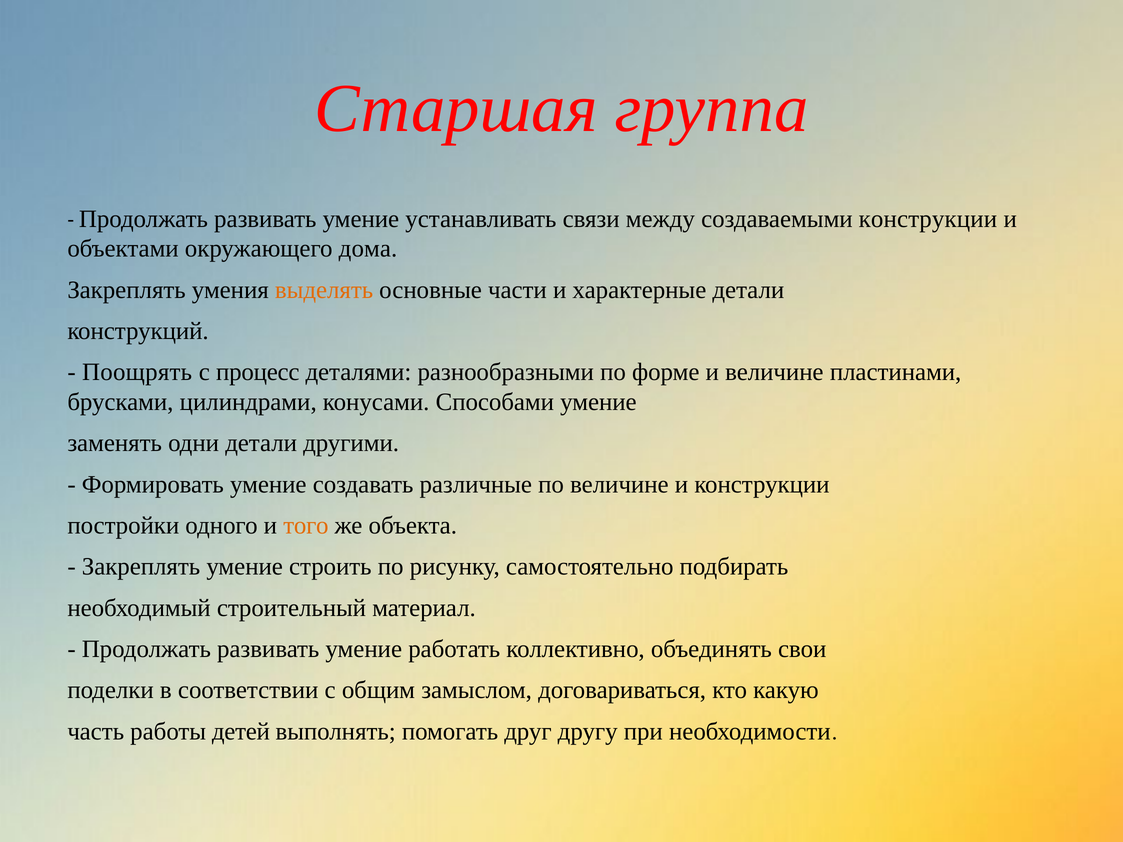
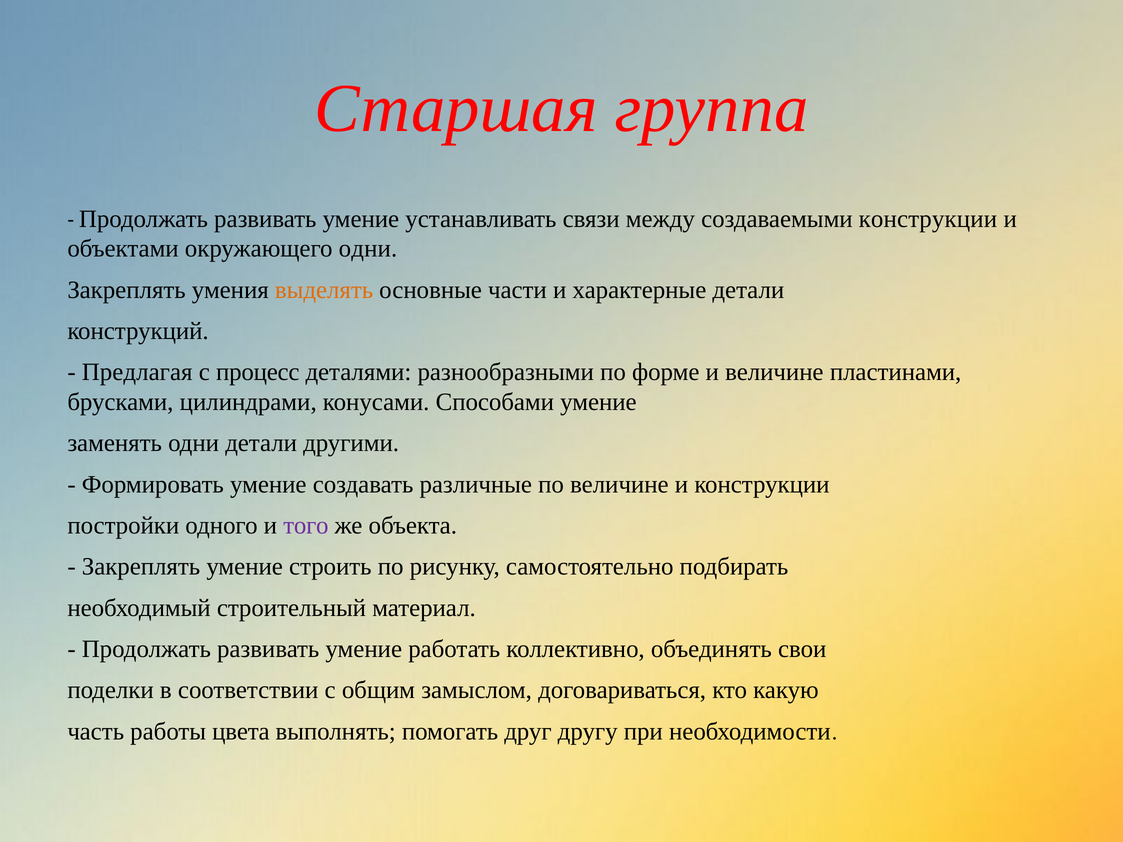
окружающего дома: дома -> одни (368, 249)
Поощрять: Поощрять -> Предлагая (137, 372)
того colour: orange -> purple (306, 526)
детей: детей -> цвета (241, 731)
